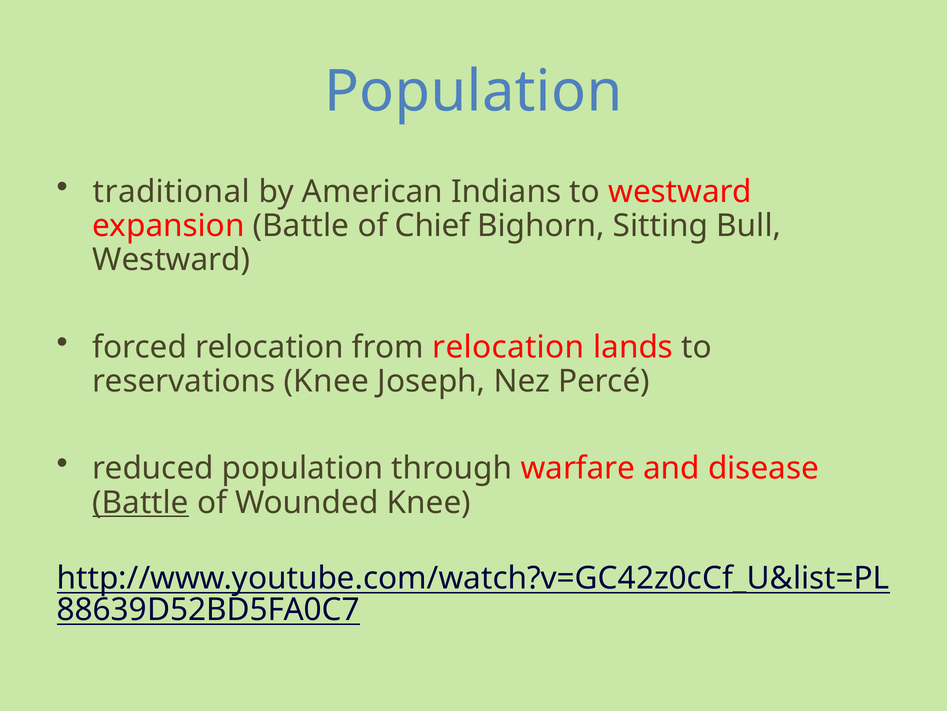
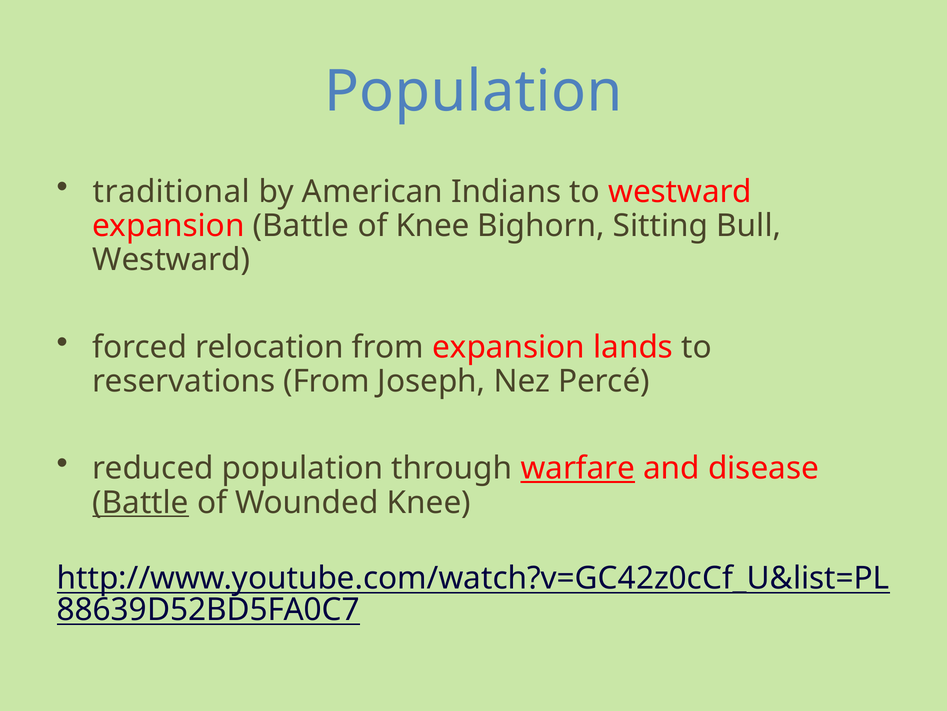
of Chief: Chief -> Knee (432, 226)
from relocation: relocation -> expansion (509, 347)
reservations Knee: Knee -> From (327, 381)
warfare underline: none -> present (578, 468)
